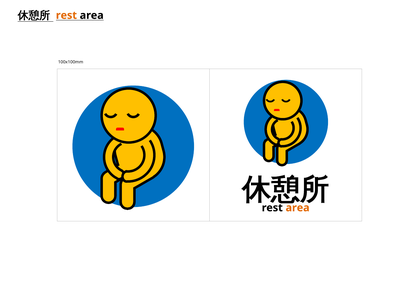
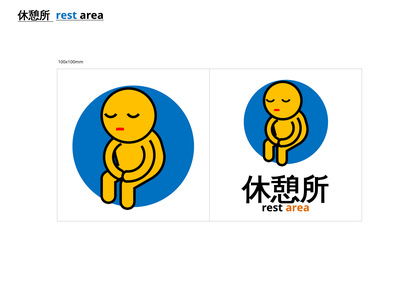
rest colour: orange -> blue (66, 15)
